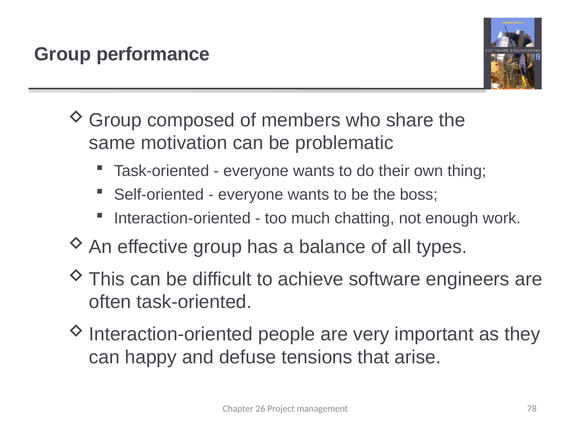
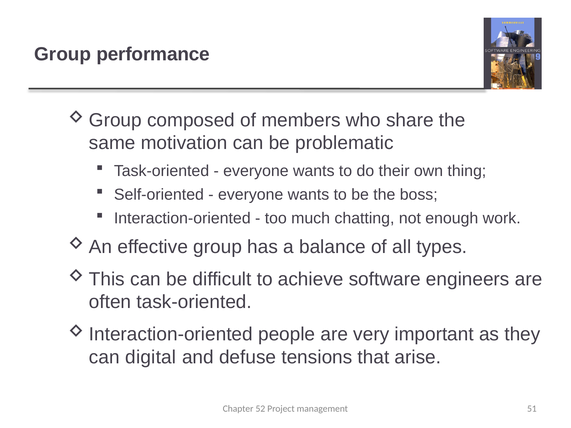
happy: happy -> digital (151, 357)
26: 26 -> 52 (260, 409)
78: 78 -> 51 (532, 409)
